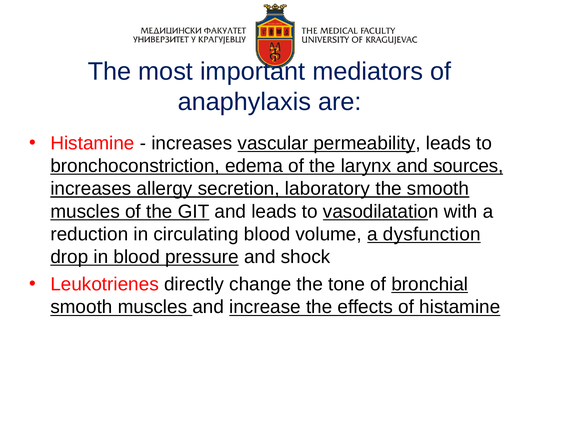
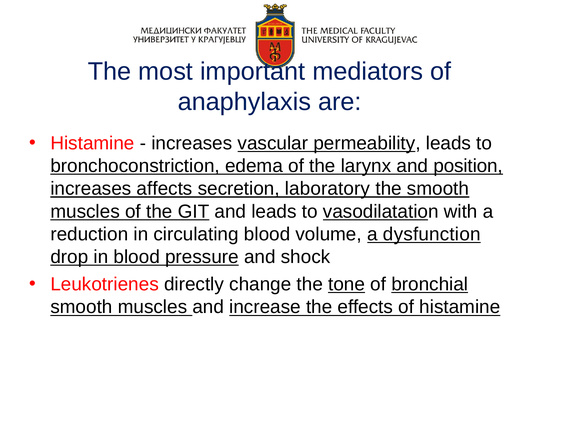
sources: sources -> position (468, 166)
allergy: allergy -> affects (165, 189)
tone underline: none -> present (347, 284)
